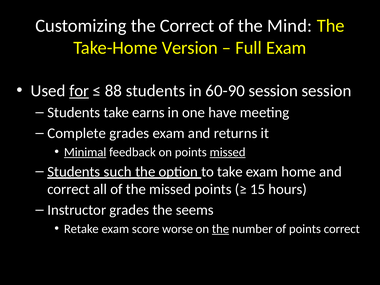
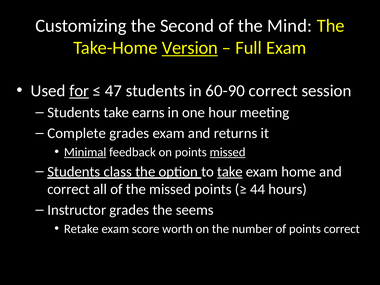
the Correct: Correct -> Second (187, 26)
Version underline: none -> present (190, 48)
88: 88 -> 47 (113, 91)
60-90 session: session -> correct (273, 91)
have: have -> hour (223, 113)
such: such -> class (118, 172)
take underline: none -> present (230, 172)
15: 15 -> 44 (258, 189)
worse: worse -> worth (178, 229)
the underline: present -> none (220, 229)
